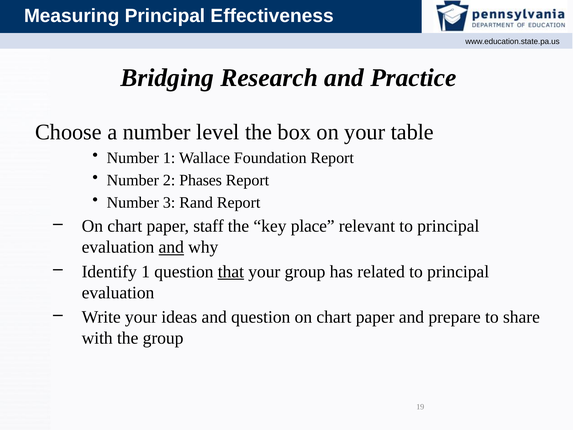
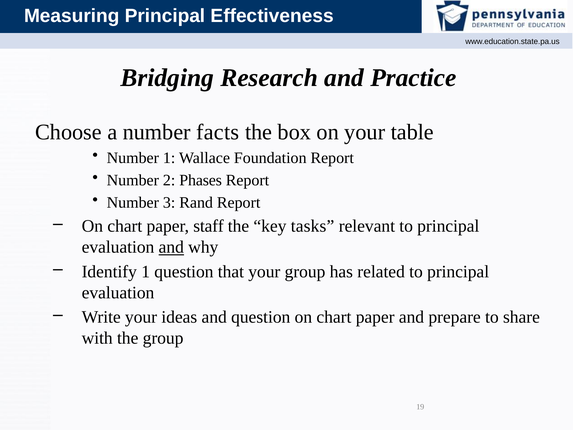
level: level -> facts (218, 132)
place: place -> tasks (313, 226)
that underline: present -> none (231, 272)
